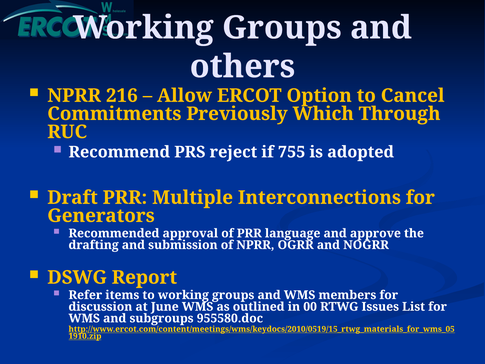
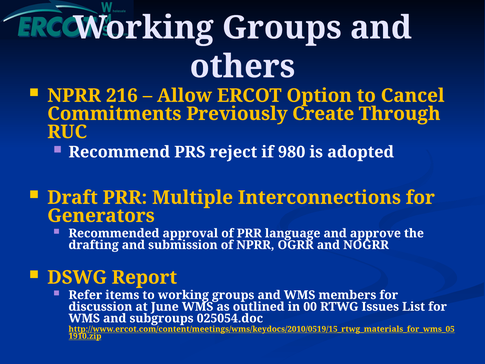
Which: Which -> Create (323, 114)
755: 755 -> 980 (292, 152)
955580.doc: 955580.doc -> 025054.doc (230, 318)
